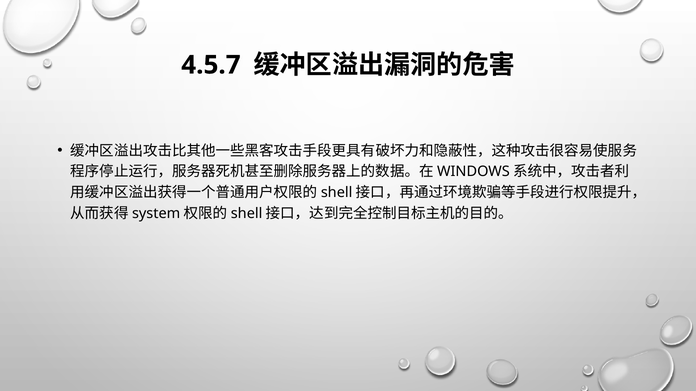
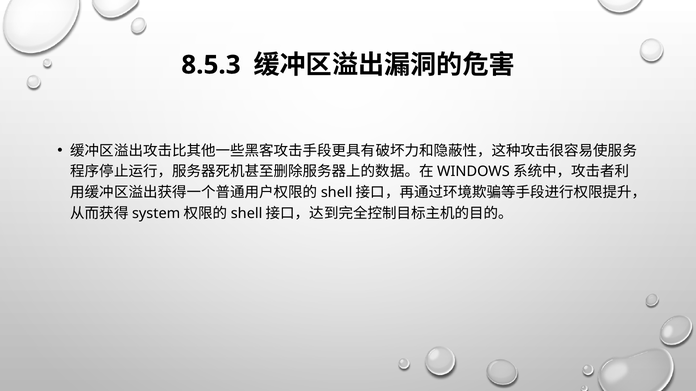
4.5.7: 4.5.7 -> 8.5.3 (211, 65)
